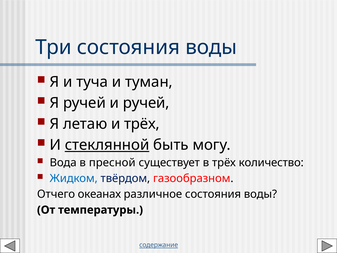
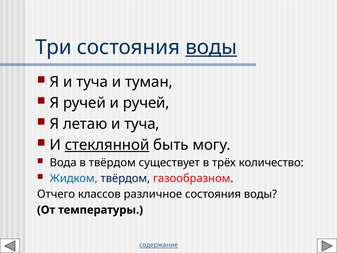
воды underline: none -> present (211, 47)
летаю и трёх: трёх -> туча (142, 124)
в пресной: пресной -> твёрдом (112, 163)
океанах: океанах -> классов (99, 194)
